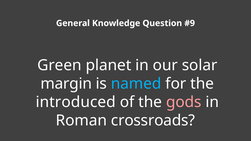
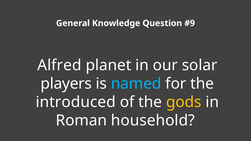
Green: Green -> Alfred (59, 65)
margin: margin -> players (66, 84)
gods colour: pink -> yellow (184, 102)
crossroads: crossroads -> household (153, 121)
